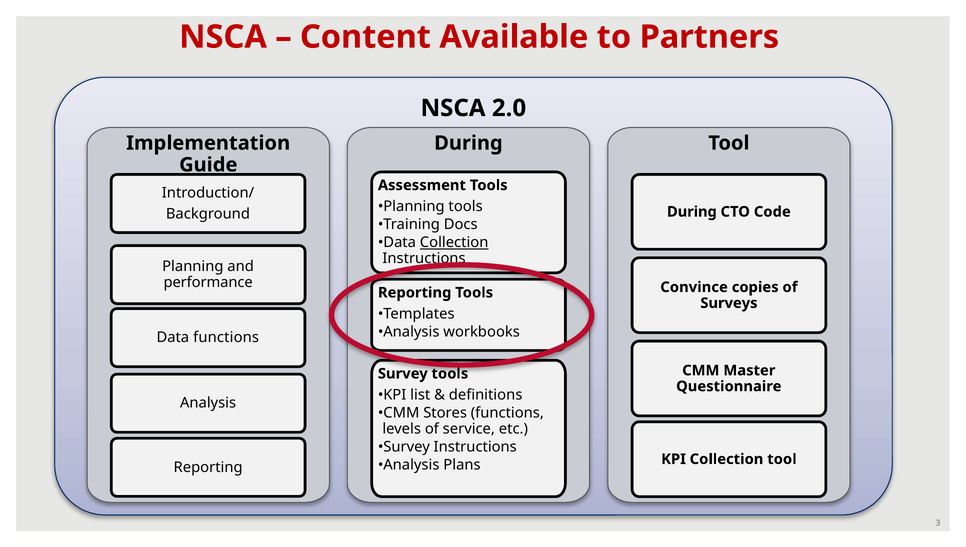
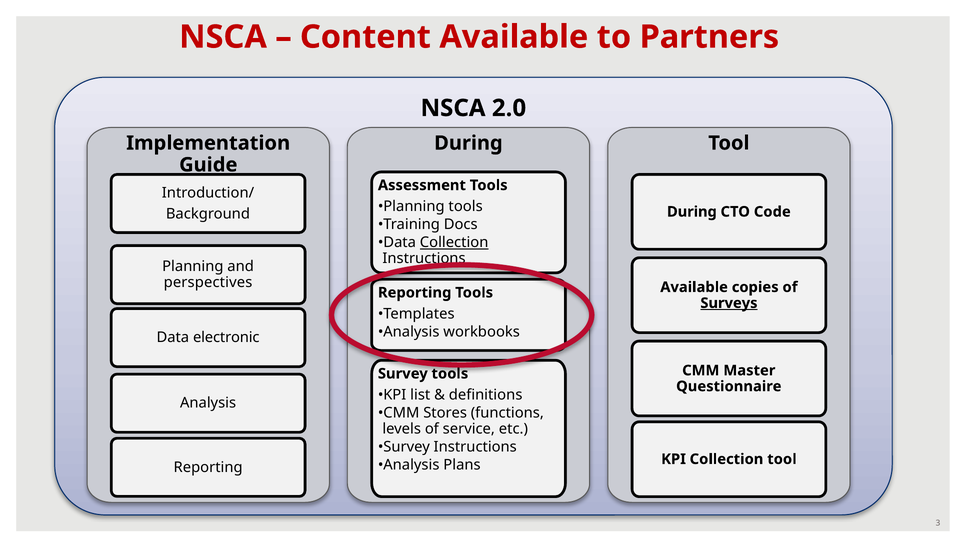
performance: performance -> perspectives (208, 283)
Convince: Convince -> Available (694, 288)
Surveys underline: none -> present (729, 303)
Data functions: functions -> electronic (226, 338)
